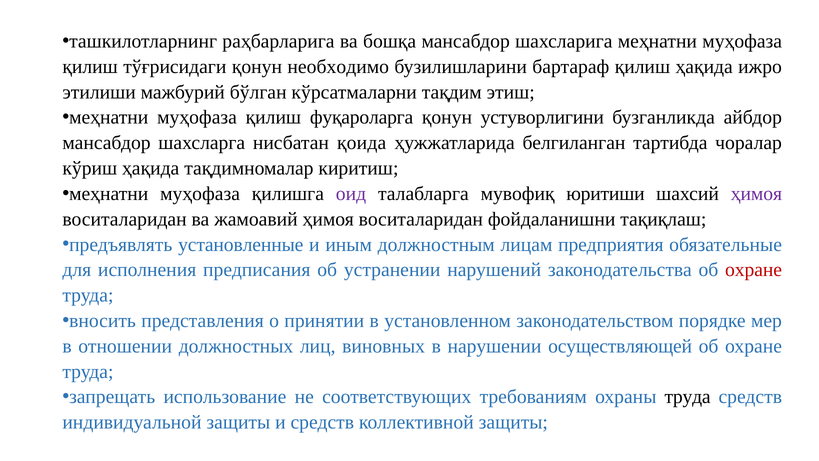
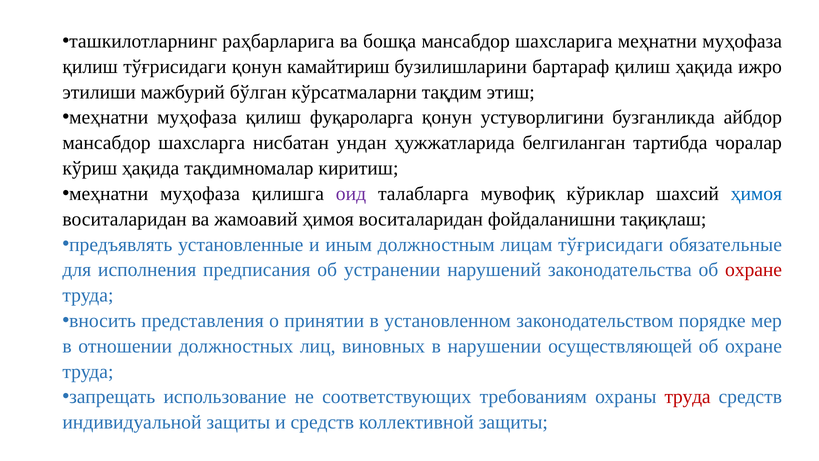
необходимо: необходимо -> камайтириш (338, 67)
қоида: қоида -> ундан (362, 143)
юритиши: юритиши -> кўриклар (605, 194)
ҳимоя colour: purple -> blue (756, 194)
лицам предприятия: предприятия -> тўғрисидаги (611, 244)
труда colour: black -> red (688, 397)
